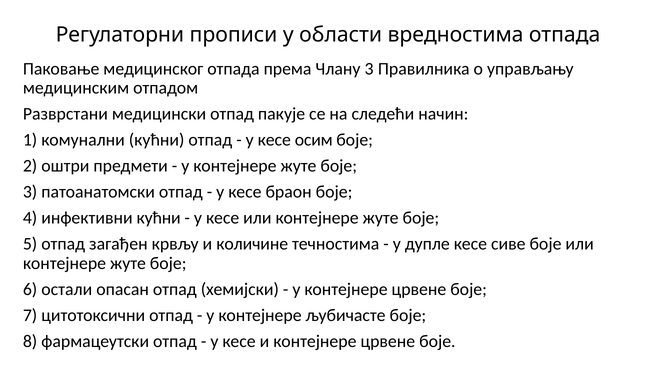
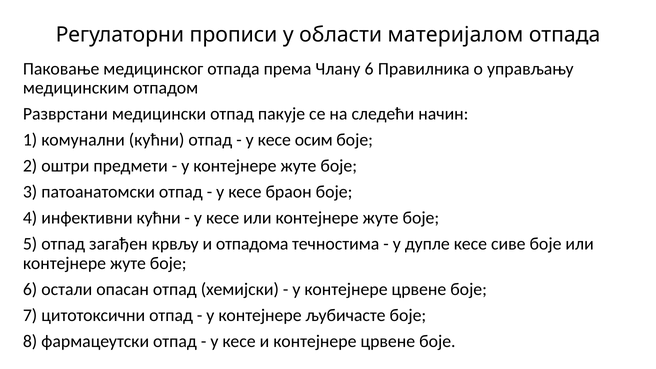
вредностима: вредностима -> материјалом (455, 35)
Члану 3: 3 -> 6 (369, 69)
количине: количине -> отпадома (252, 244)
